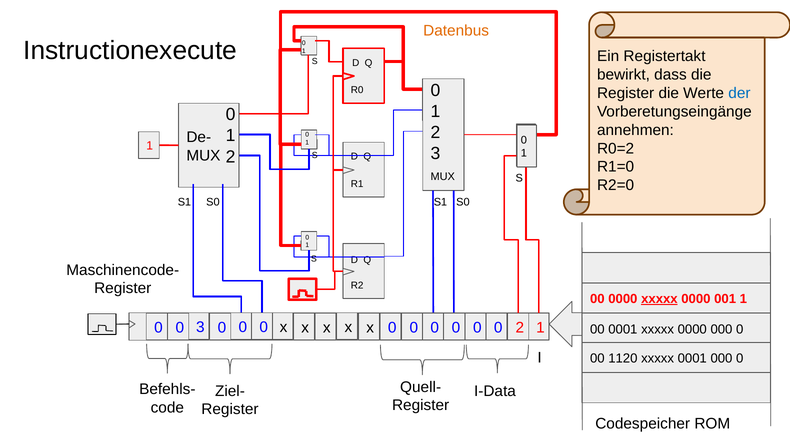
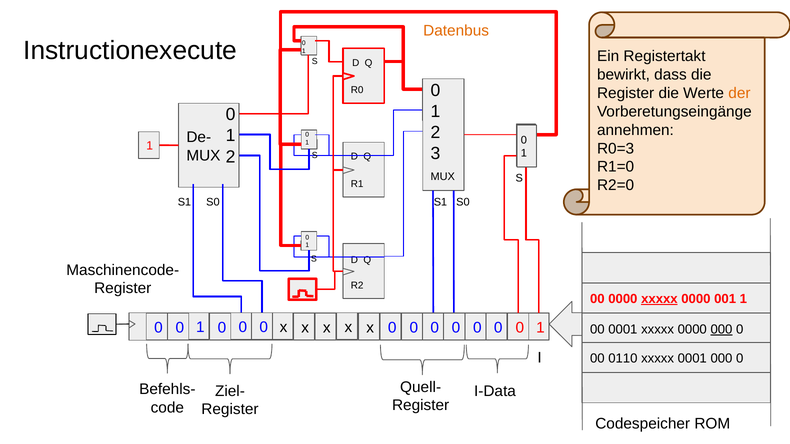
der colour: blue -> orange (739, 93)
R0=2: R0=2 -> R0=3 (616, 149)
3: 3 -> 1 (200, 327)
2: 2 -> 0 (520, 328)
000 underline: none -> present (721, 330)
1120: 1120 -> 0110 (623, 359)
